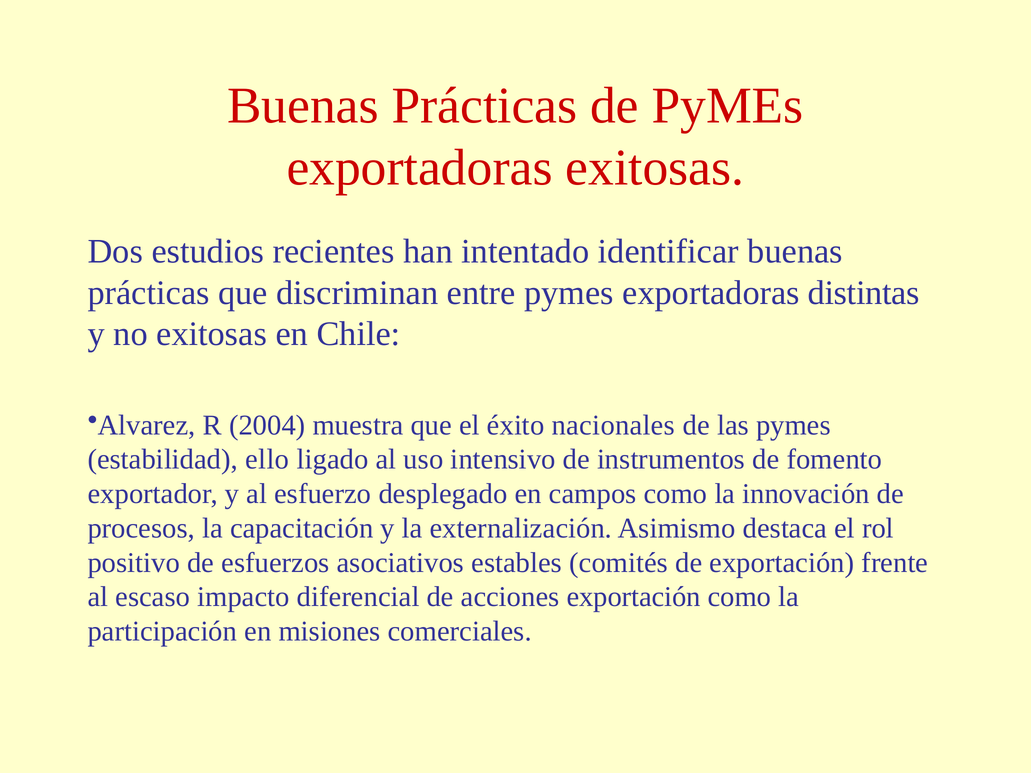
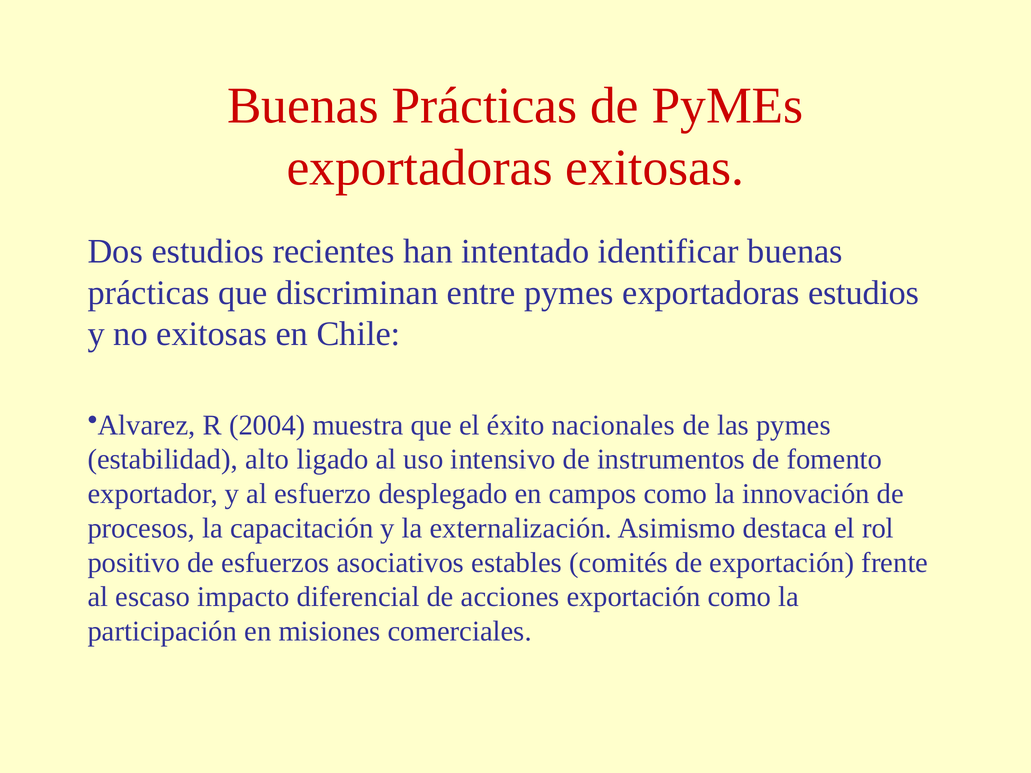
exportadoras distintas: distintas -> estudios (864, 293)
ello: ello -> alto (267, 460)
